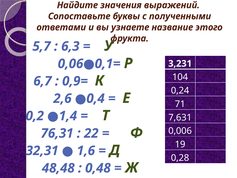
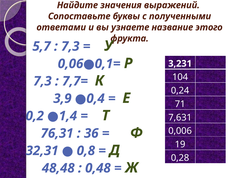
6,3: 6,3 -> 7,3 (70, 46)
6,7: 6,7 -> 7,3 (43, 81)
0,9=: 0,9= -> 7,7= (75, 81)
2,6: 2,6 -> 3,9 (62, 98)
22: 22 -> 36 (91, 133)
1,6: 1,6 -> 0,8 (86, 151)
